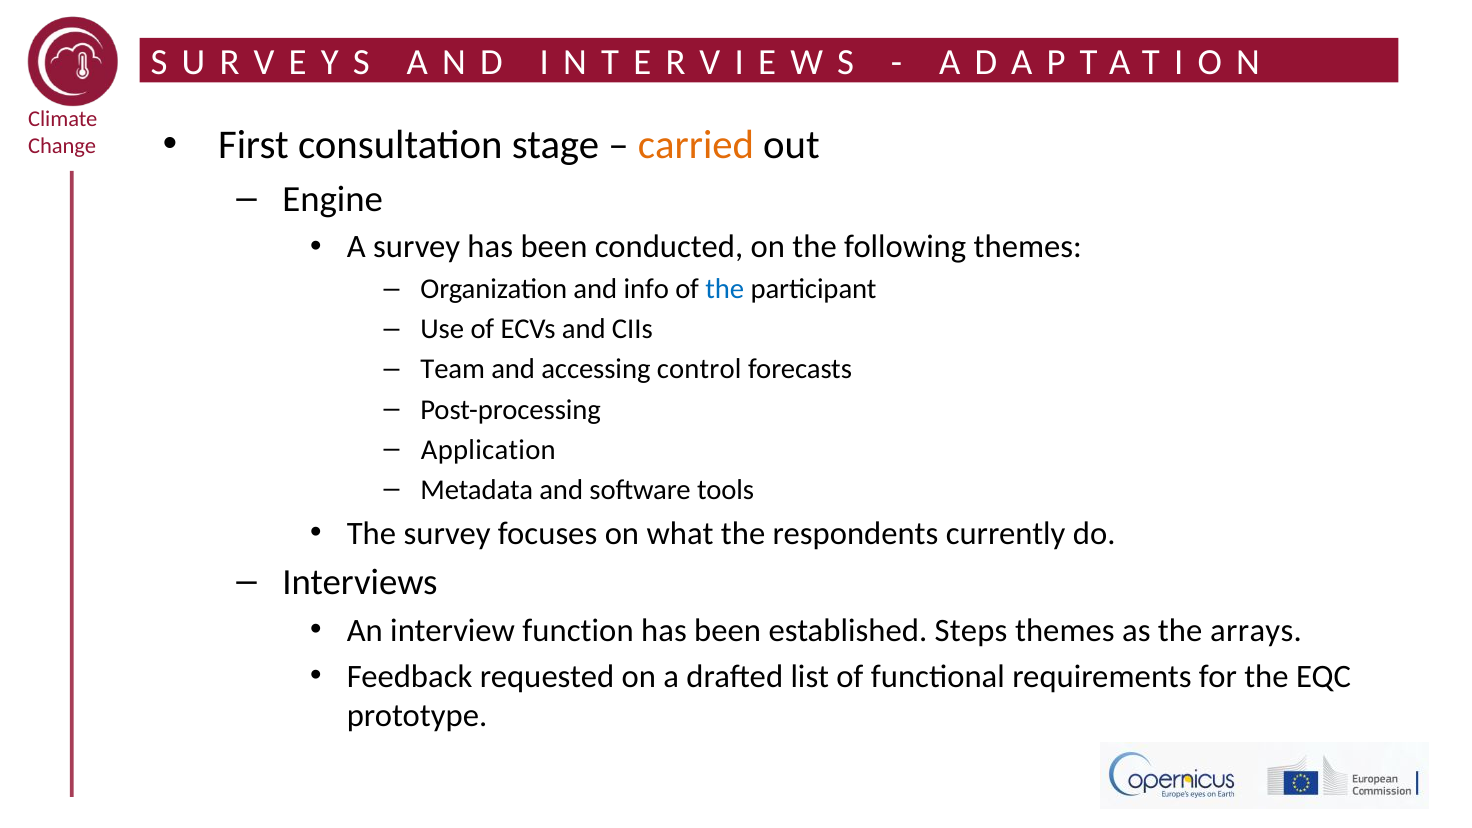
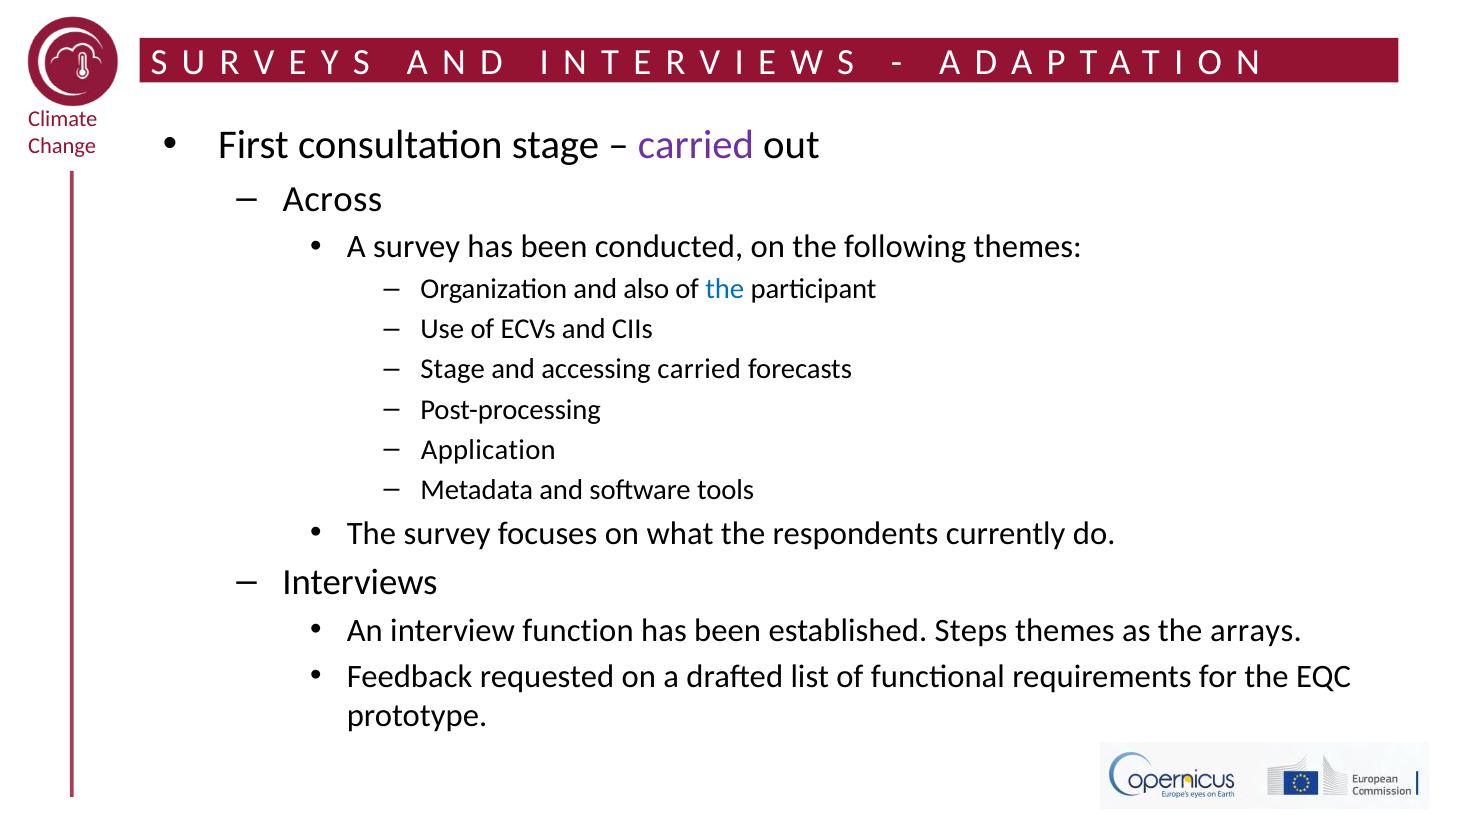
carried colour: orange -> purple (696, 146)
Engine: Engine -> Across (332, 199)
info: info -> also (646, 289)
Team: Team -> Stage (453, 369)
accessing control: control -> carried (699, 369)
